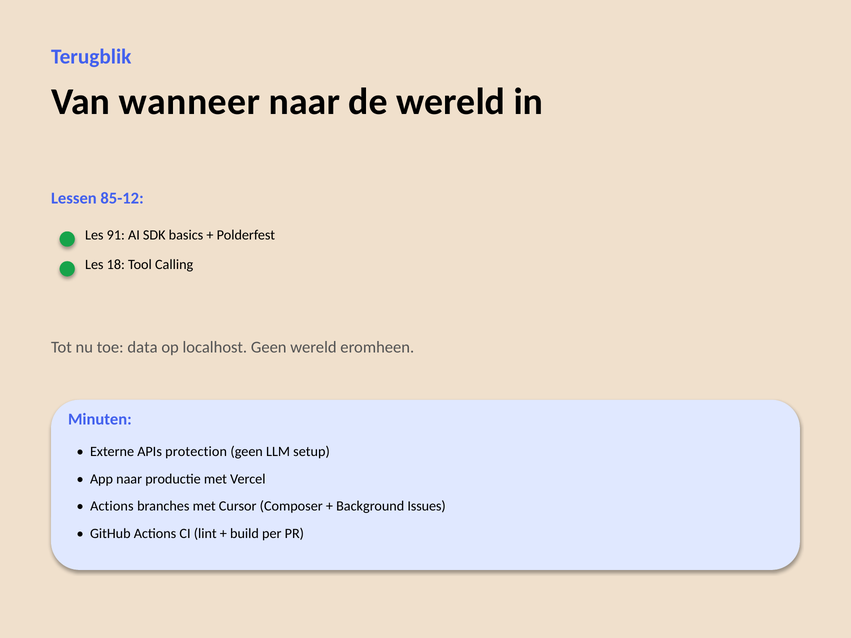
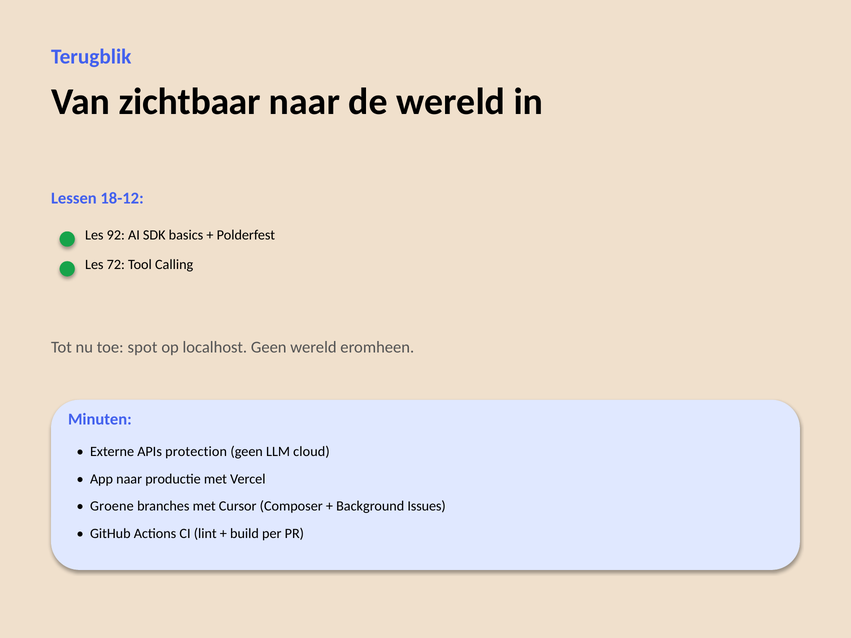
wanneer: wanneer -> zichtbaar (190, 102)
85-12: 85-12 -> 18-12 (122, 198)
91: 91 -> 92 (116, 235)
18: 18 -> 72 (116, 265)
data: data -> spot (142, 347)
setup: setup -> cloud (311, 452)
Actions: Actions -> Groene (112, 506)
